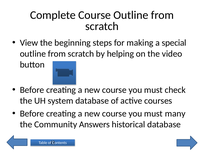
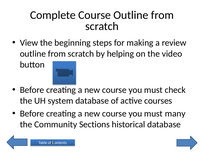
special: special -> review (174, 43)
Answers: Answers -> Sections (94, 124)
